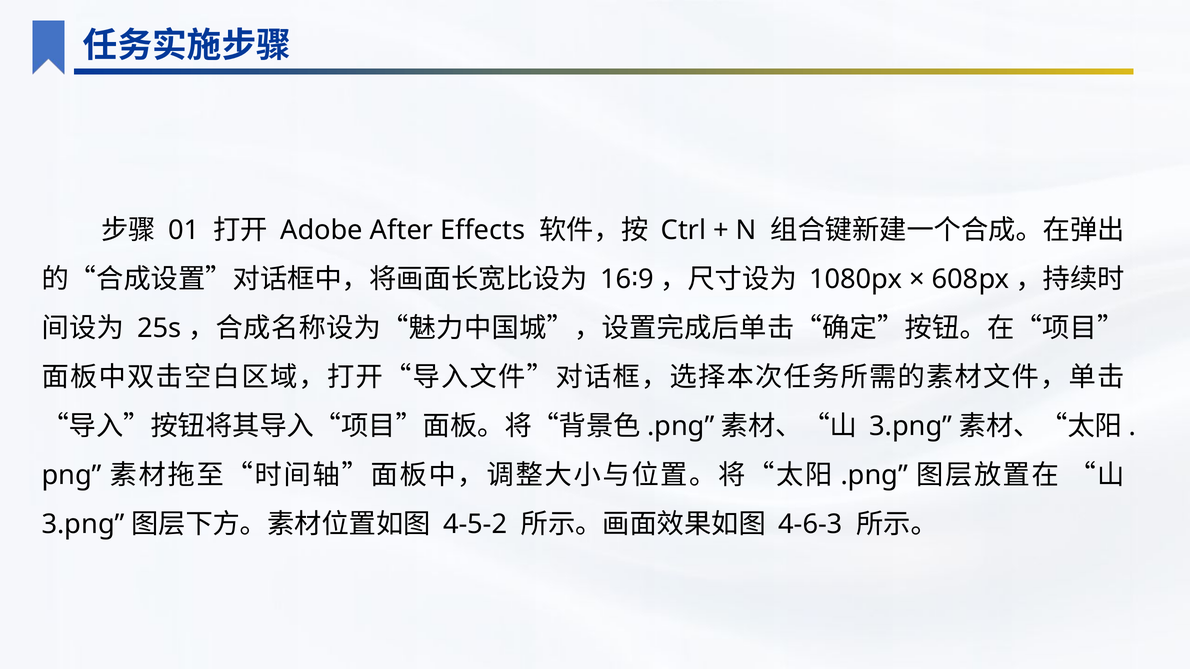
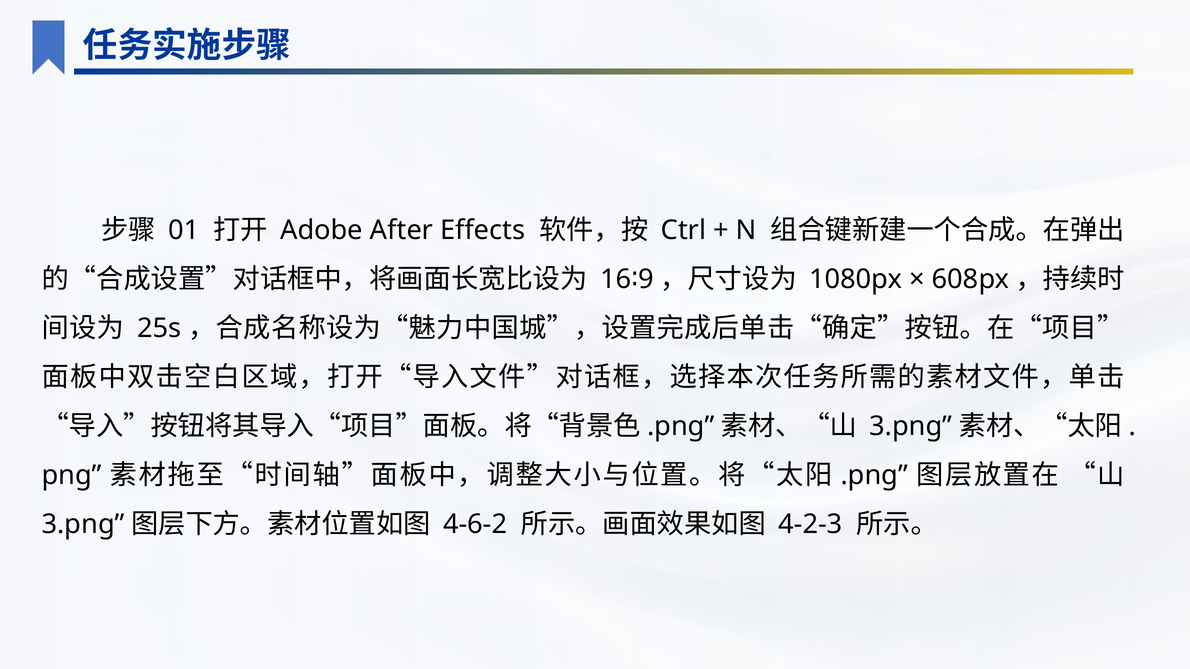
4-5-2: 4-5-2 -> 4-6-2 (475, 525)
4-6-3: 4-6-3 -> 4-2-3 (810, 525)
